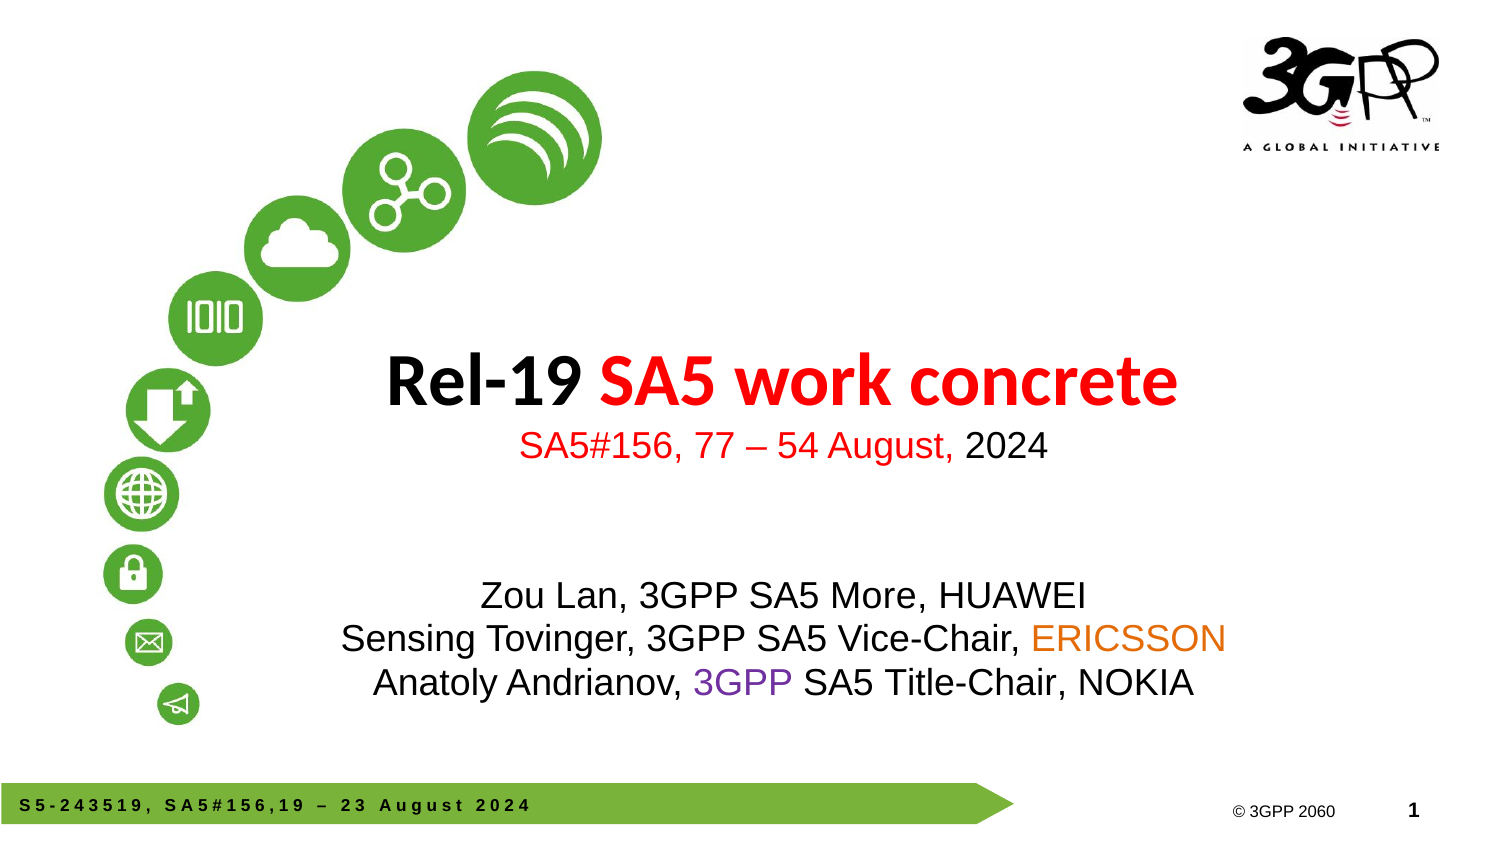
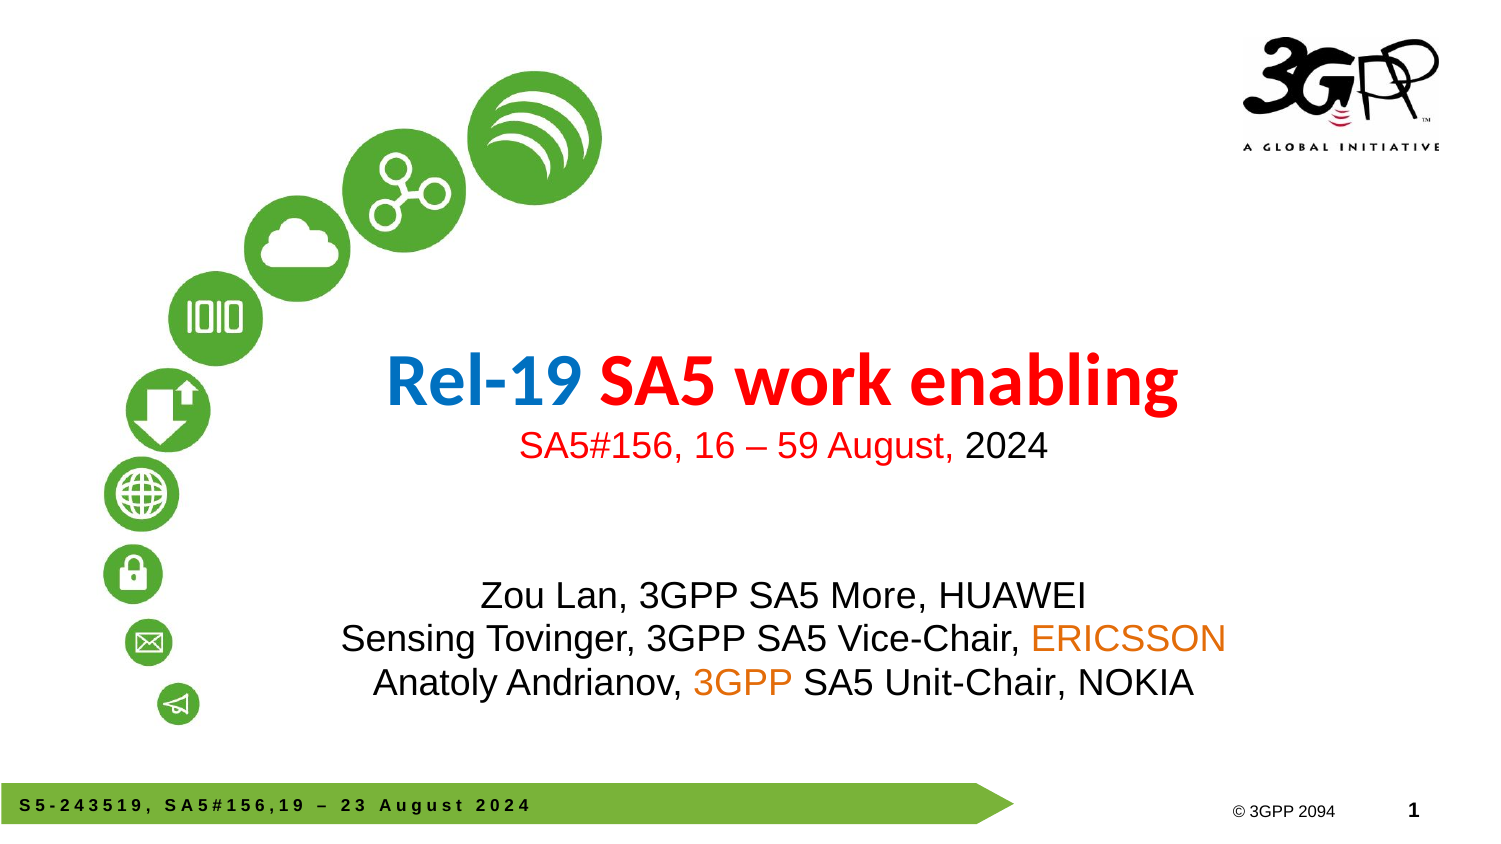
Rel-19 colour: black -> blue (485, 381)
concrete: concrete -> enabling (1044, 381)
77: 77 -> 16 (715, 446)
54: 54 -> 59 (798, 446)
3GPP colour: purple -> orange (743, 683)
Title-Chair: Title-Chair -> Unit-Chair (976, 683)
2060: 2060 -> 2094 (1317, 812)
